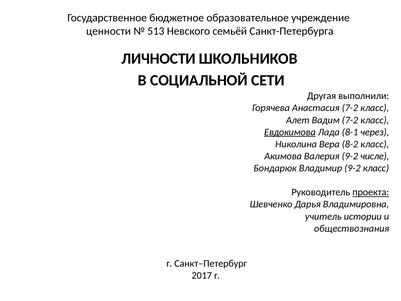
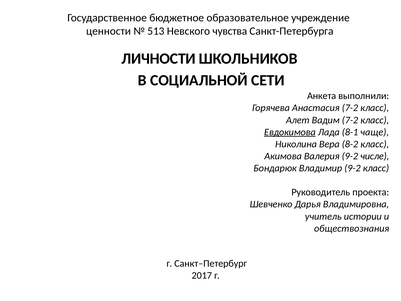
семьёй: семьёй -> чувства (230, 31)
Другая: Другая -> Анкета (322, 96)
через: через -> чаще (375, 132)
проекта underline: present -> none (371, 192)
